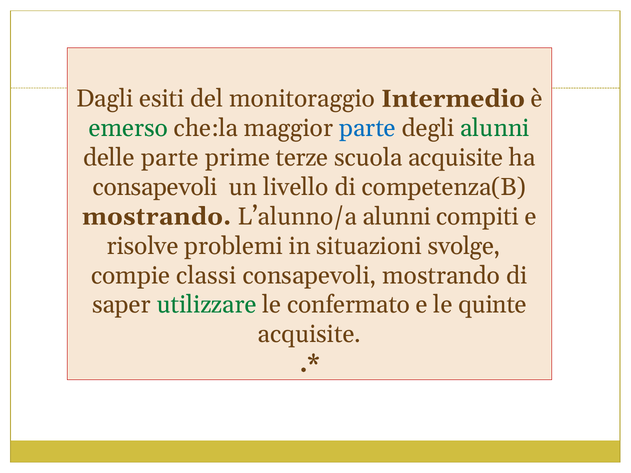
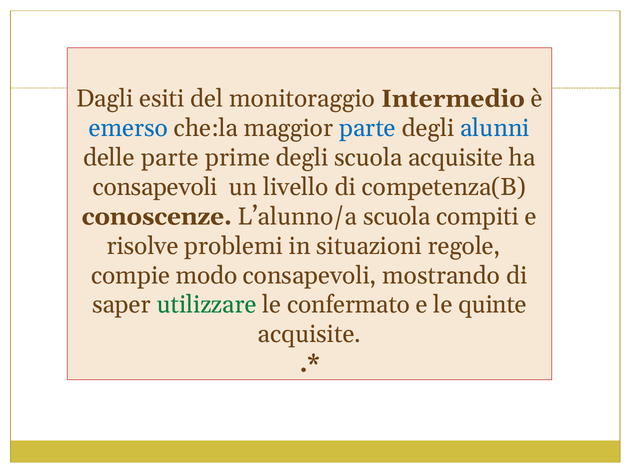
emerso colour: green -> blue (128, 128)
alunni colour: green -> blue (495, 128)
prime terze: terze -> degli (302, 158)
mostrando: mostrando -> conoscenze (157, 217)
L’alunno/a alunni: alunni -> scuola (397, 217)
svolge: svolge -> regole (464, 246)
classi: classi -> modo (207, 276)
